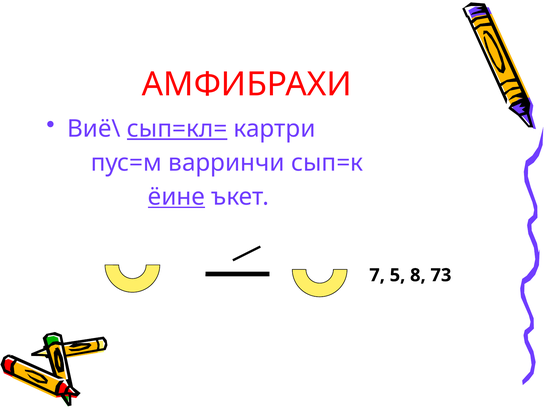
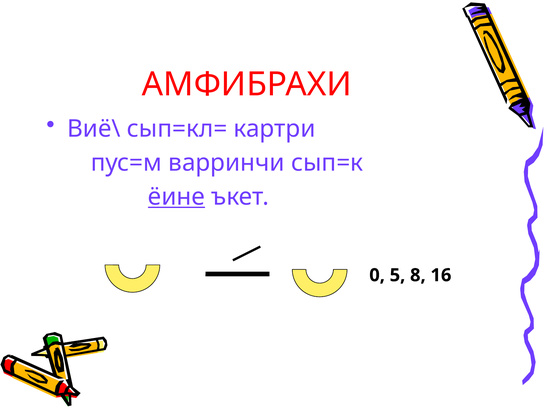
сып=кл= underline: present -> none (177, 129)
7: 7 -> 0 (377, 275)
73: 73 -> 16 (441, 275)
